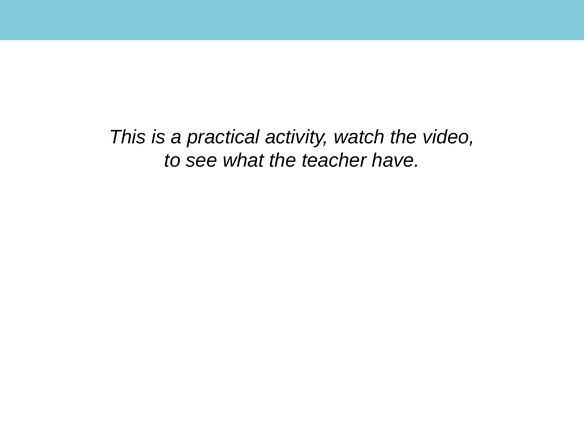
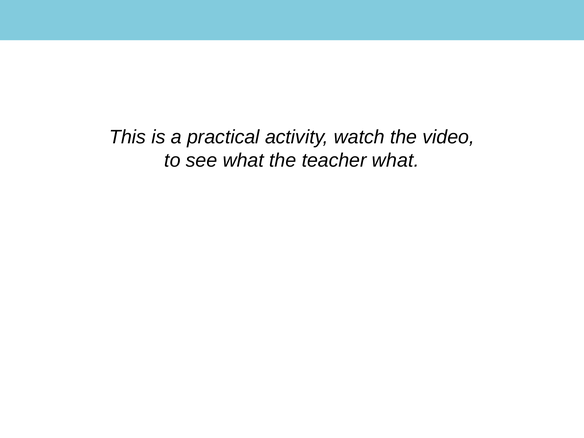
teacher have: have -> what (396, 161)
